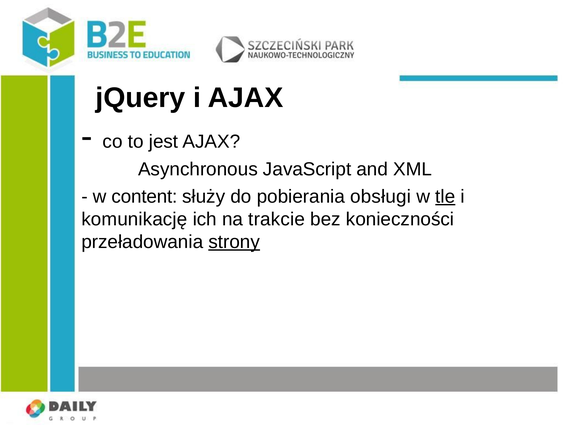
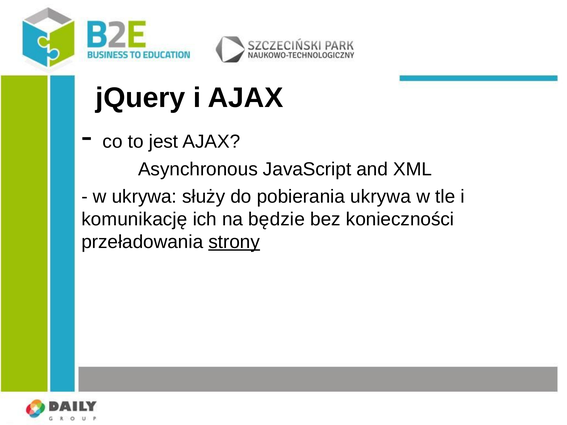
w content: content -> ukrywa (144, 197)
pobierania obsługi: obsługi -> ukrywa (381, 197)
tle underline: present -> none (445, 197)
trakcie: trakcie -> będzie (277, 219)
